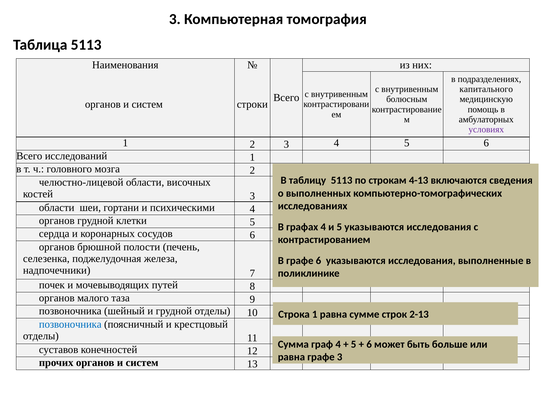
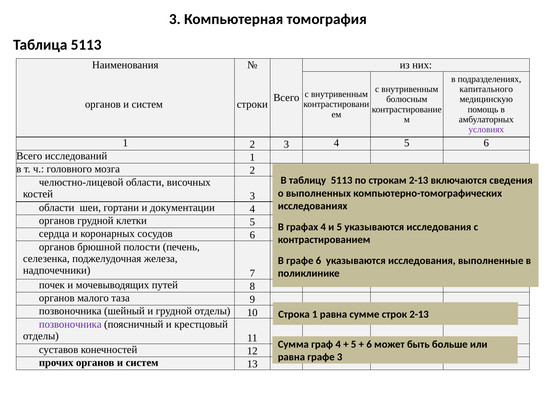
строкам 4-13: 4-13 -> 2-13 (419, 180)
психическими: психическими -> документации (182, 207)
позвоночника colour: blue -> purple (70, 324)
